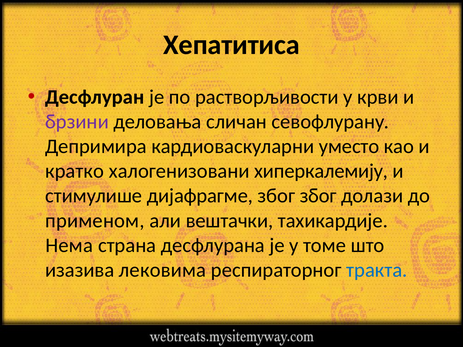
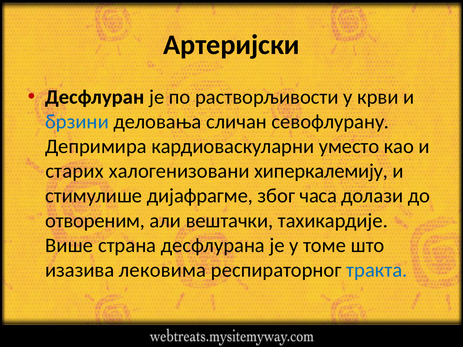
Хепатитиса: Хепатитиса -> Артеријски (231, 45)
брзини colour: purple -> blue (77, 122)
кратко: кратко -> старих (75, 171)
због због: због -> часа (318, 196)
применом: применом -> отвореним (95, 221)
Нема: Нема -> Више (69, 245)
